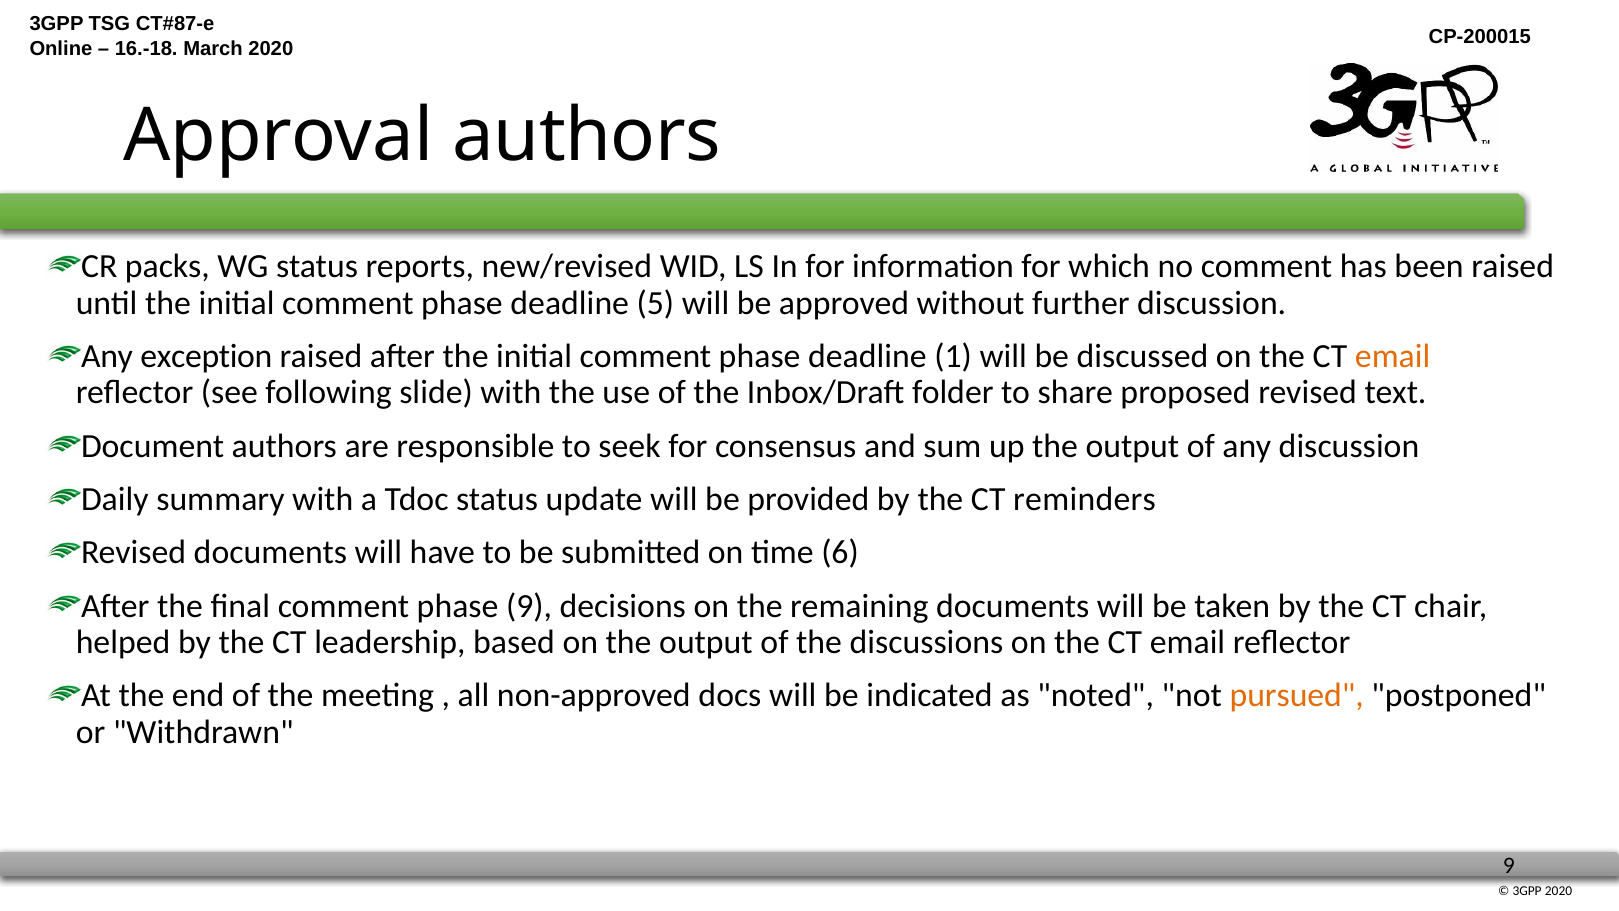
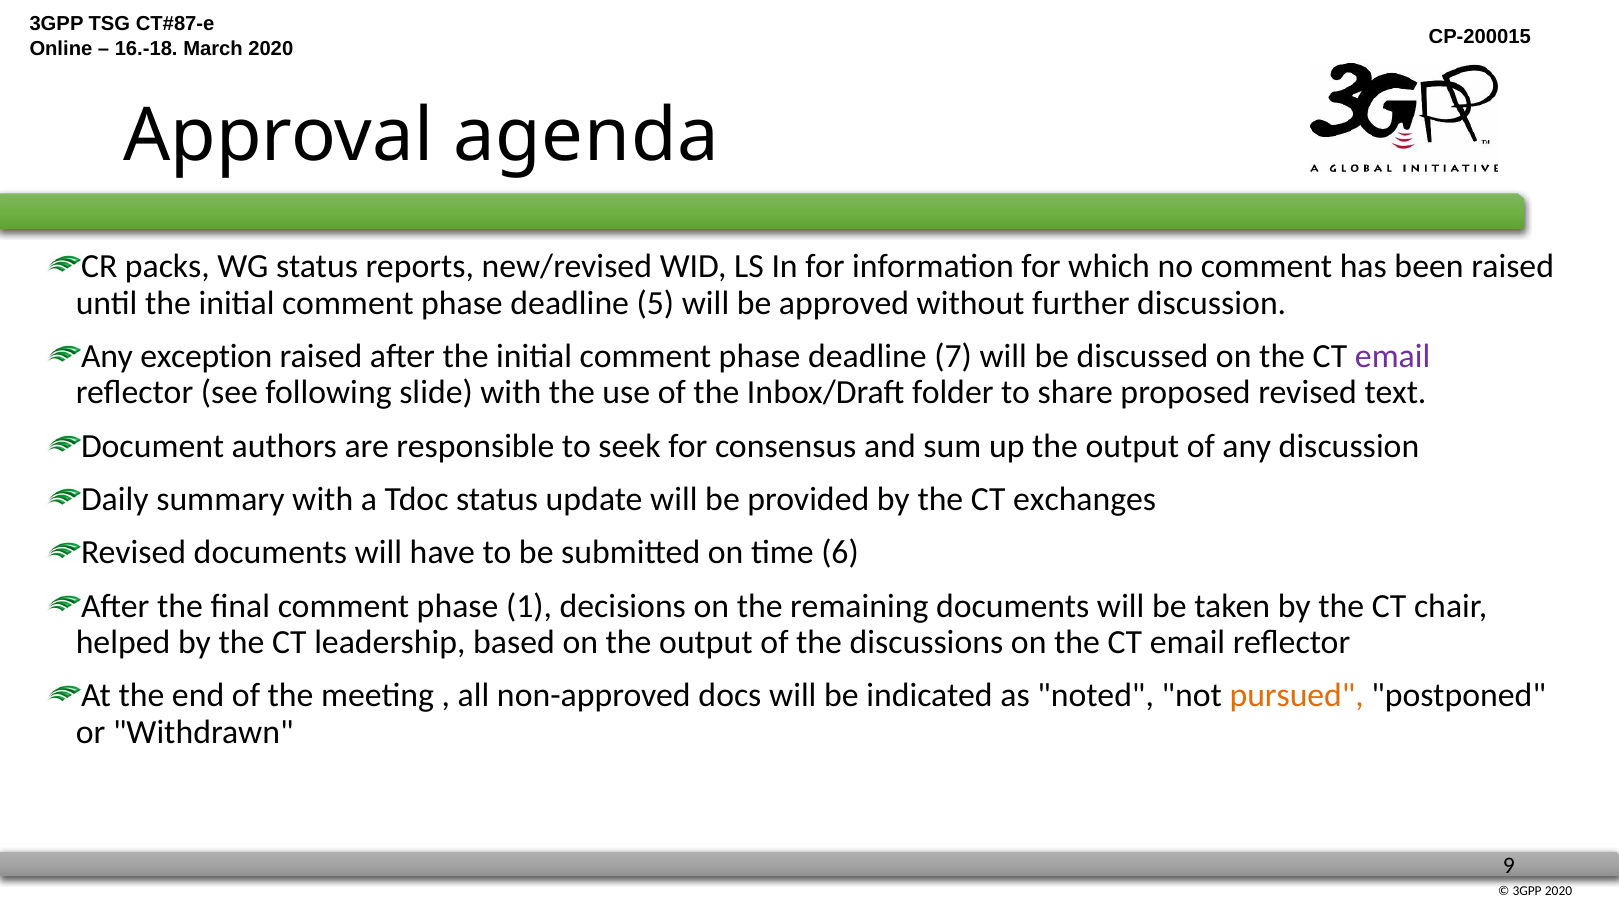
Approval authors: authors -> agenda (586, 136)
1: 1 -> 7 (953, 356)
email colour: orange -> purple (1393, 356)
reminders: reminders -> exchanges (1085, 499)
phase 9: 9 -> 1 (529, 606)
